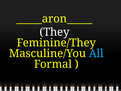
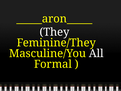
All colour: light blue -> white (96, 53)
